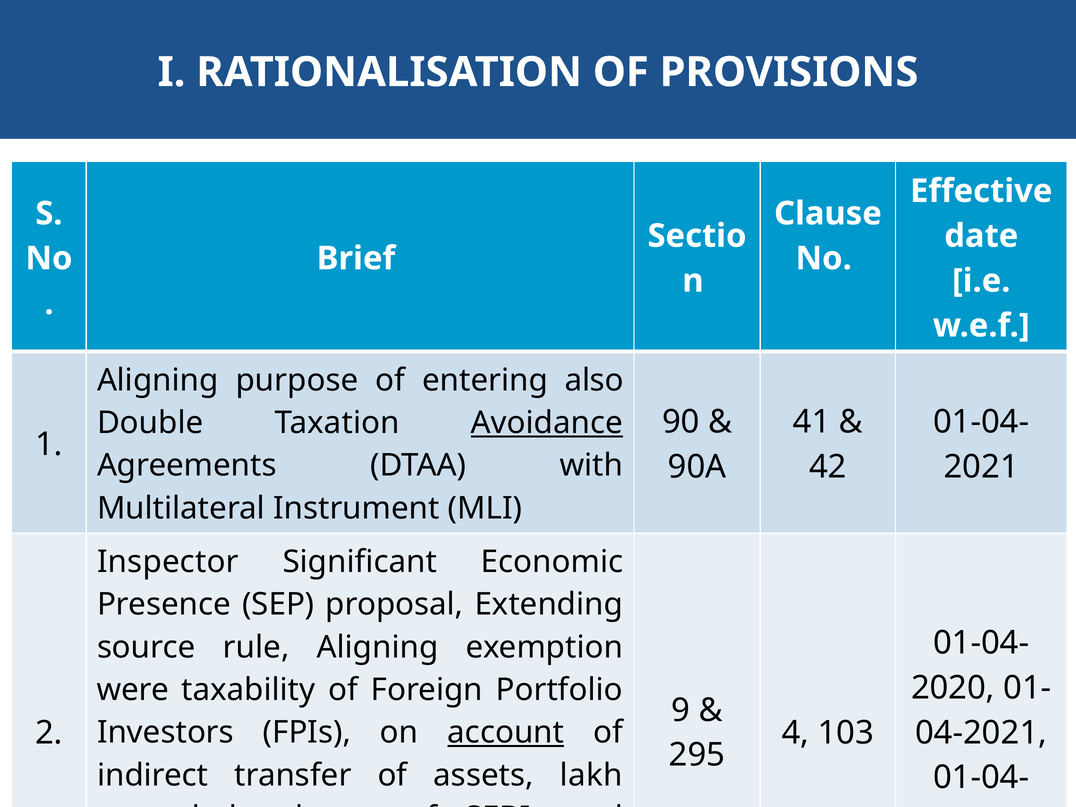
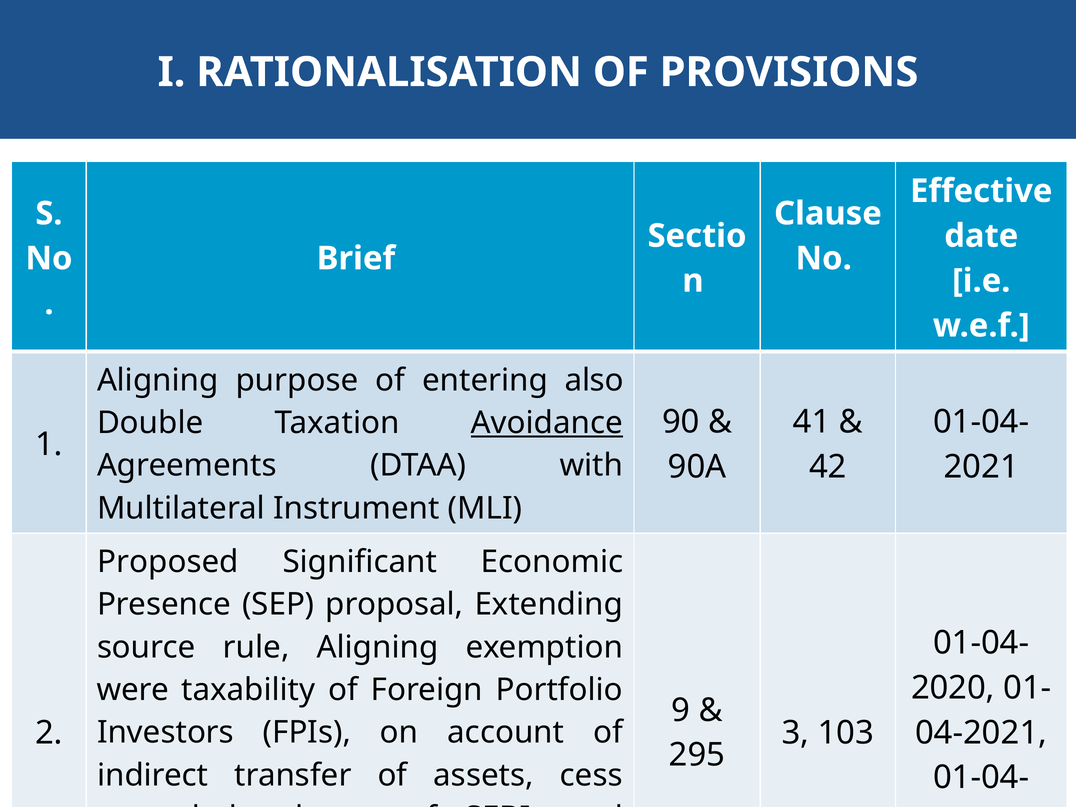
Inspector: Inspector -> Proposed (168, 562)
4: 4 -> 3 (796, 733)
account underline: present -> none (506, 733)
lakh: lakh -> cess (591, 775)
